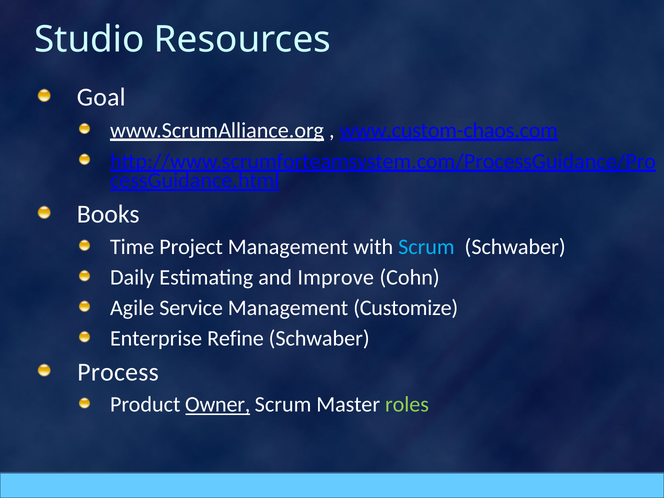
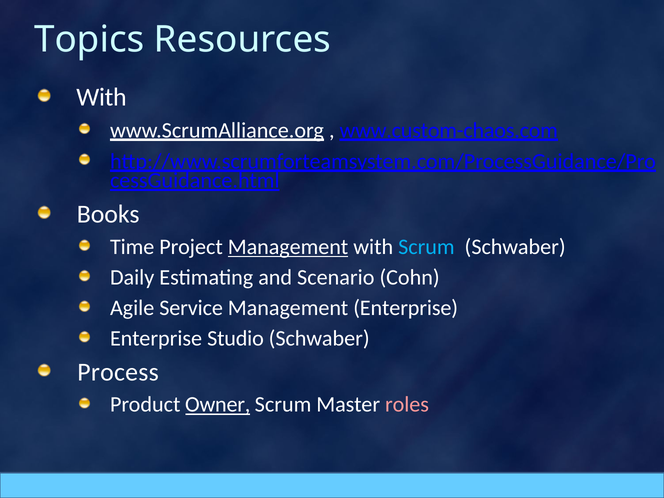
Studio: Studio -> Topics (89, 40)
Goal: Goal -> With (101, 97)
Management underline: none -> present (288, 247)
Improve: Improve -> Scenario (336, 277)
Management Customize: Customize -> Enterprise (406, 308)
Refine: Refine -> Studio (235, 339)
roles colour: light green -> pink (407, 405)
